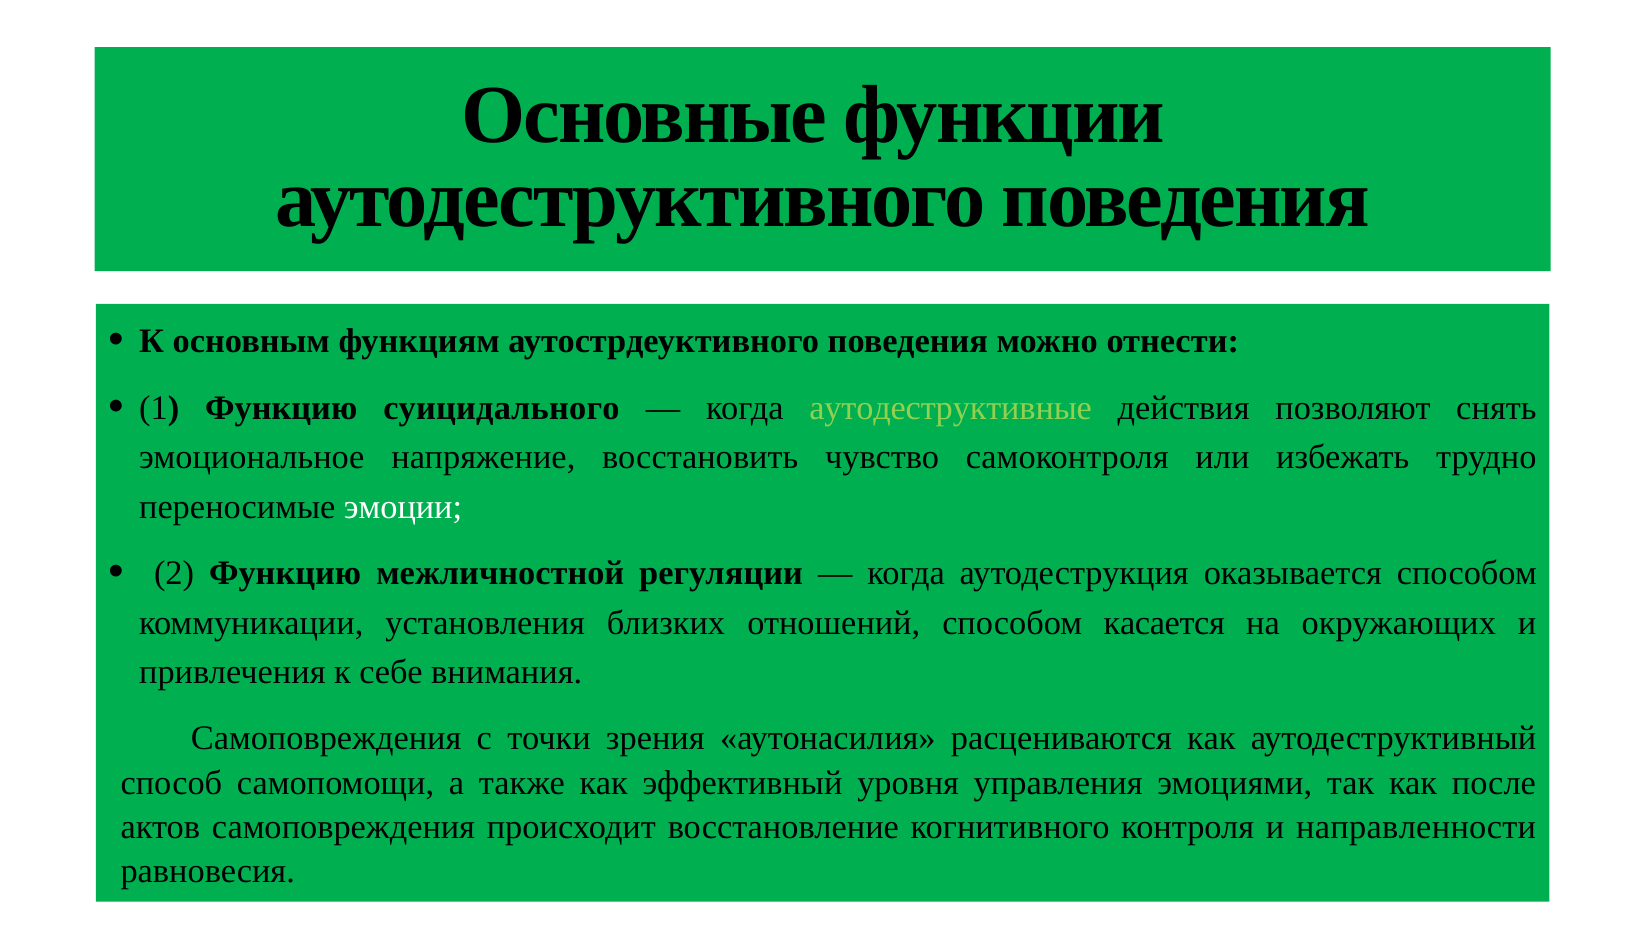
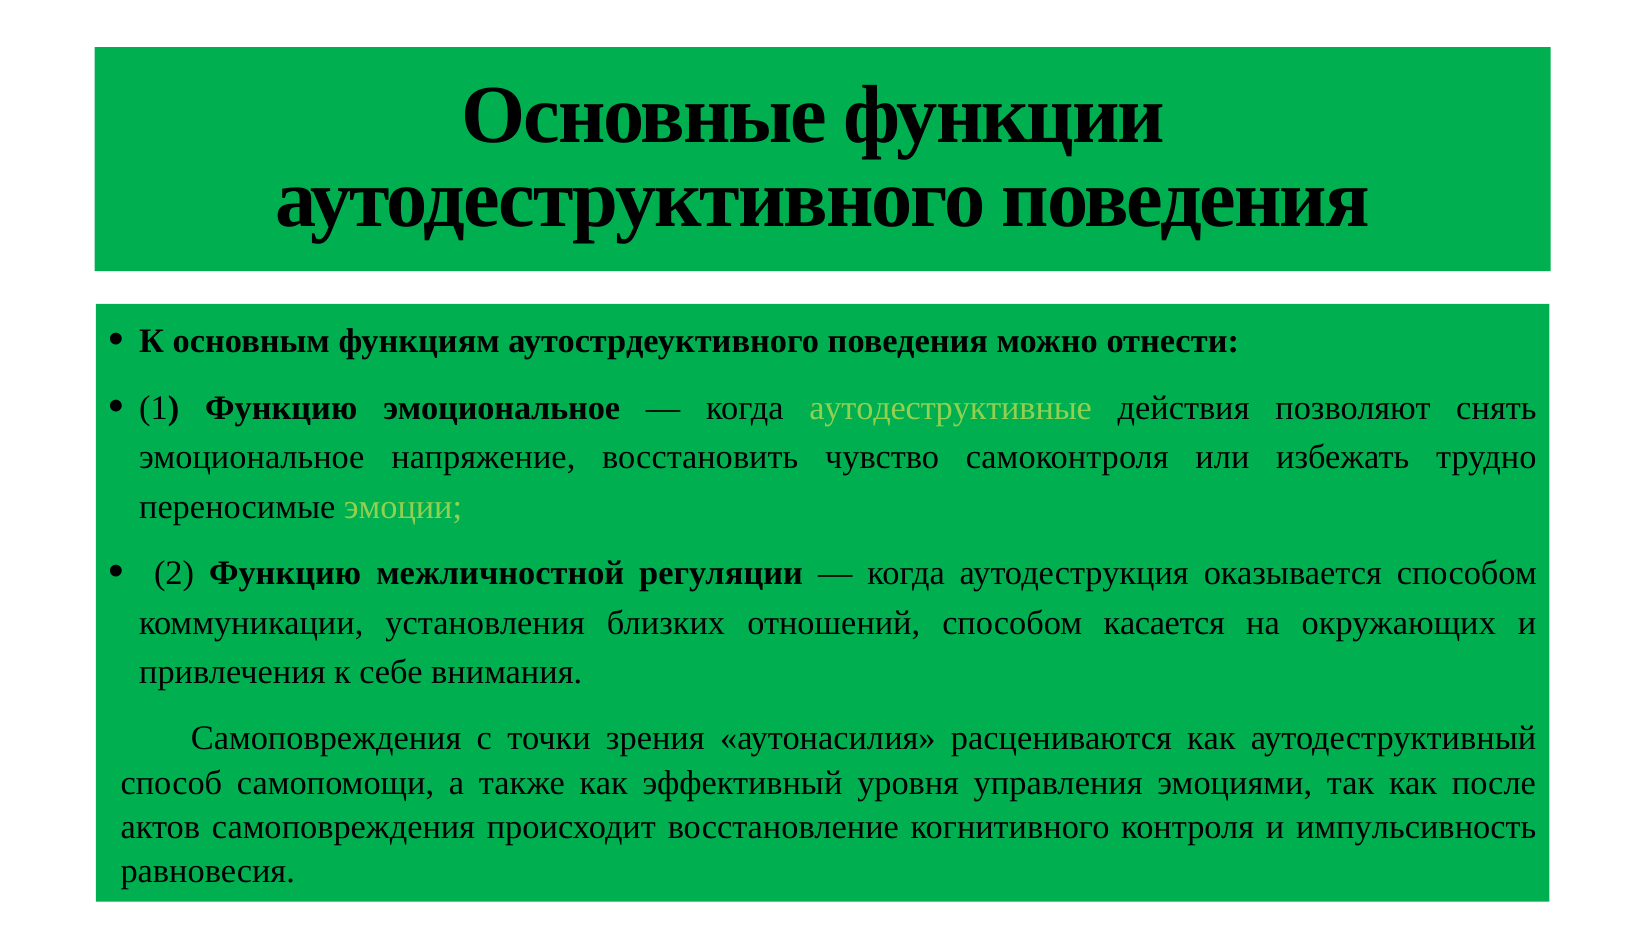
Функцию суицидального: суицидального -> эмоциональное (502, 408)
эмоции colour: white -> light green (403, 507)
направленности: направленности -> импульсивность (1416, 827)
